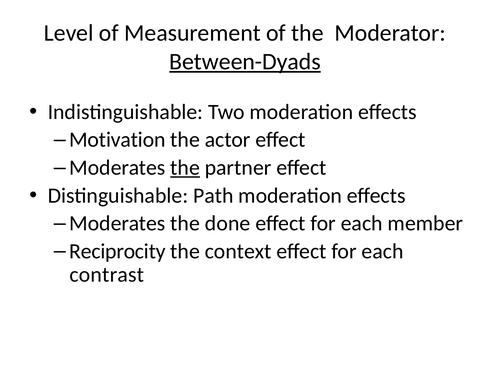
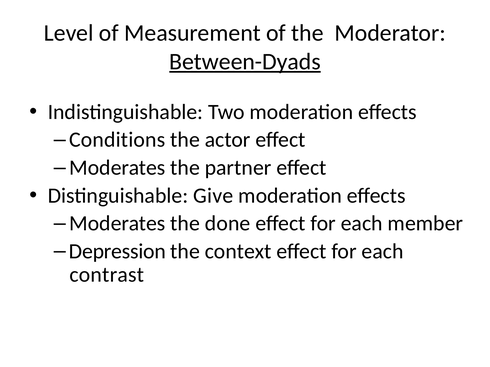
Motivation: Motivation -> Conditions (117, 140)
the underline: present -> none (185, 168)
Path: Path -> Give (213, 196)
Reciprocity: Reciprocity -> Depression (117, 252)
